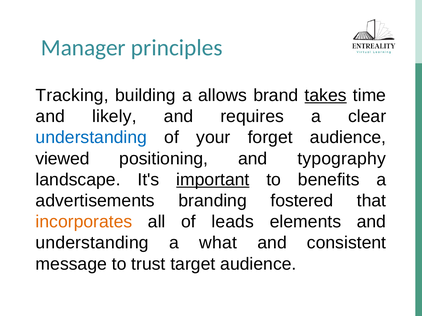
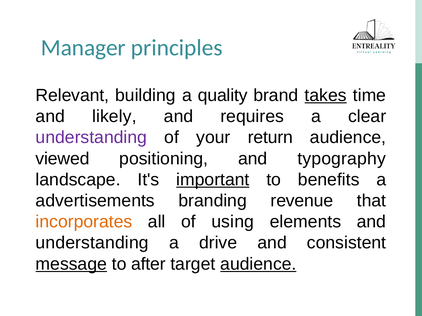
Tracking: Tracking -> Relevant (72, 96)
allows: allows -> quality (223, 96)
understanding colour: blue -> purple (91, 138)
forget: forget -> return (270, 138)
fostered: fostered -> revenue (302, 201)
leads: leads -> using (233, 222)
what: what -> drive (218, 243)
message underline: none -> present (71, 264)
trust: trust -> after (149, 264)
audience underline: none -> present (258, 264)
